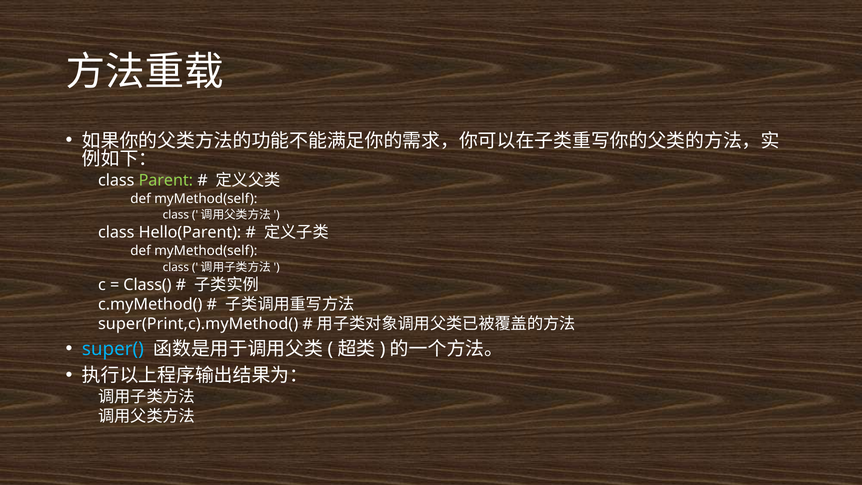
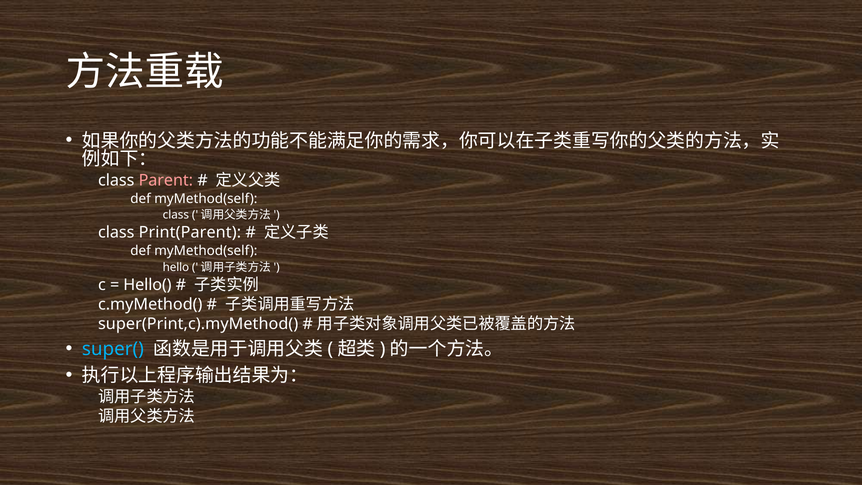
Parent colour: light green -> pink (166, 180)
Hello(Parent: Hello(Parent -> Print(Parent (190, 232)
class: class -> hello (176, 267)
Class(: Class( -> Hello( (147, 285)
